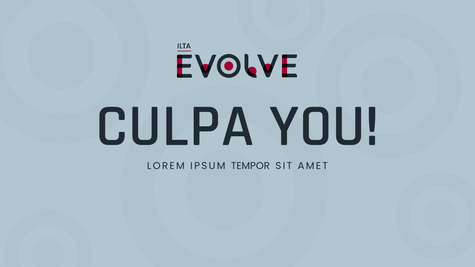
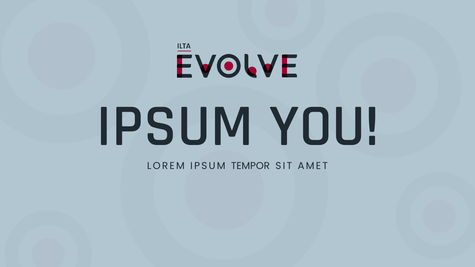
CULPA: CULPA -> IPSUM (175, 126)
